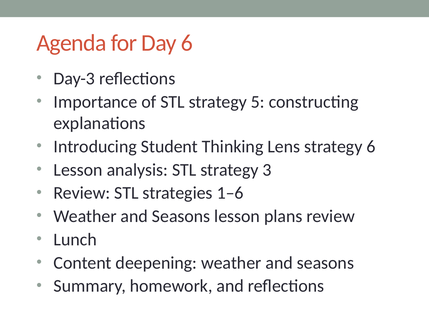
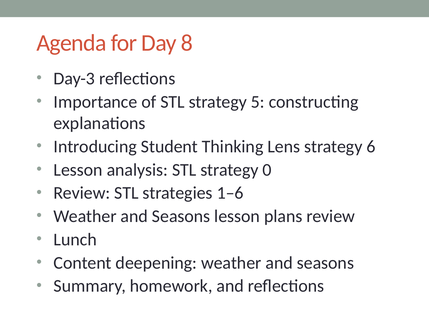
Day 6: 6 -> 8 (187, 43)
3: 3 -> 0 (267, 170)
